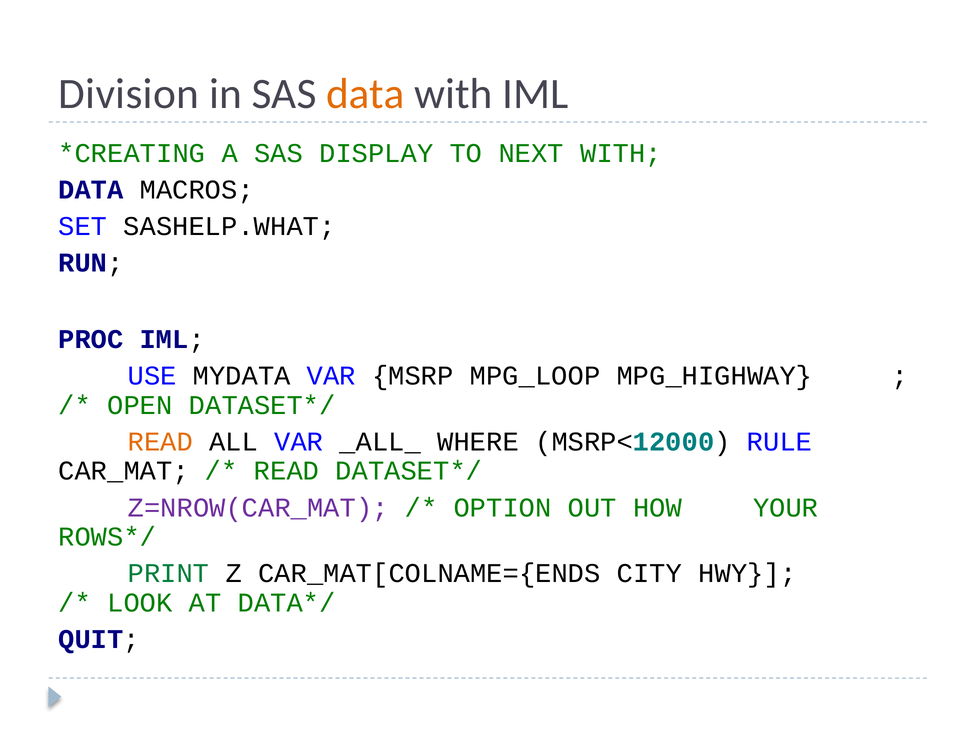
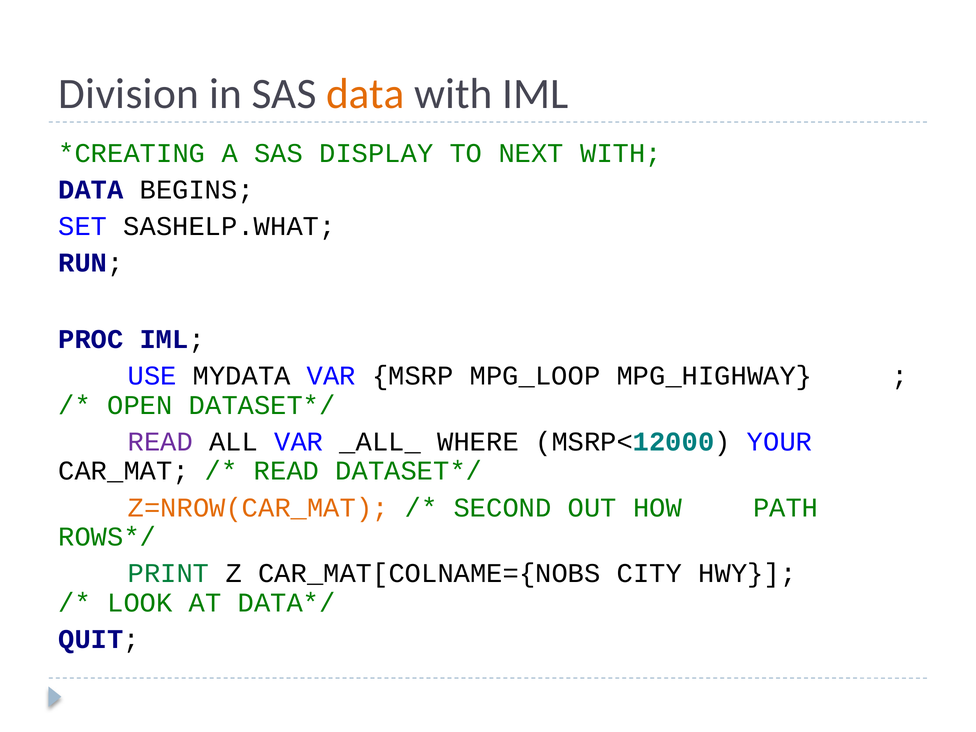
MACROS: MACROS -> BEGINS (197, 190)
READ colour: orange -> purple (160, 442)
RULE: RULE -> YOUR (780, 442)
Z=NROW(CAR_MAT colour: purple -> orange (258, 508)
OPTION: OPTION -> SECOND (503, 508)
YOUR: YOUR -> PATH (786, 508)
CAR_MAT[COLNAME={ENDS: CAR_MAT[COLNAME={ENDS -> CAR_MAT[COLNAME={NOBS (429, 573)
